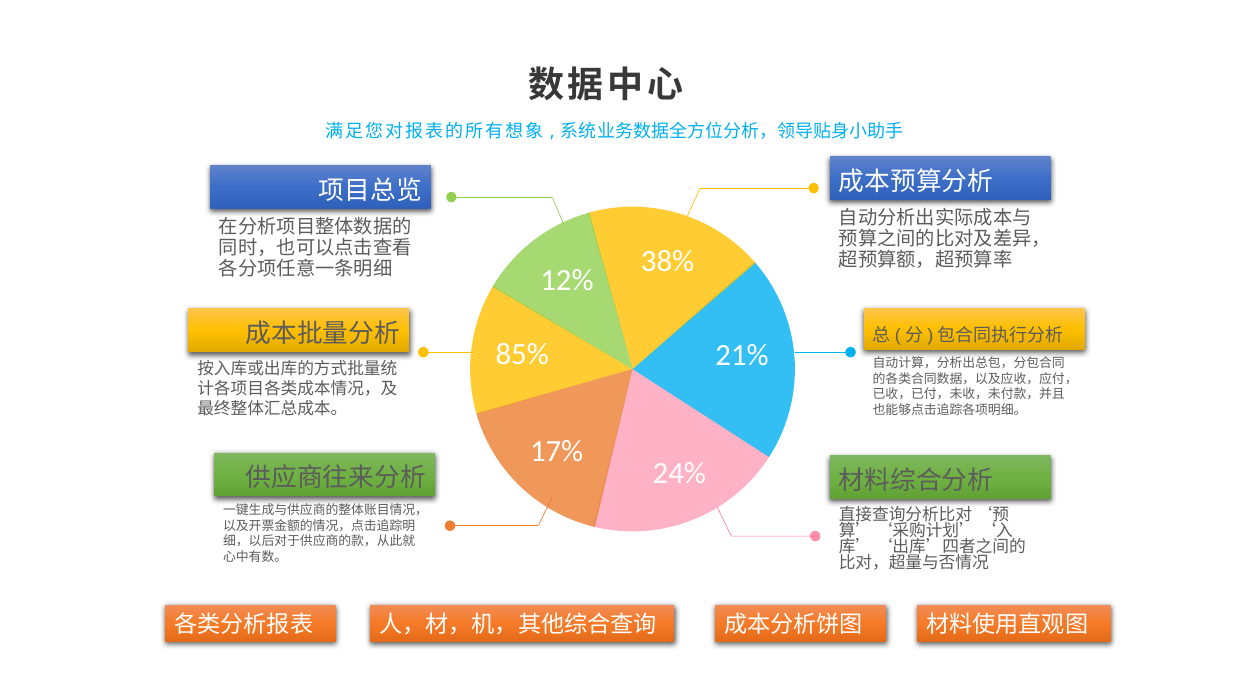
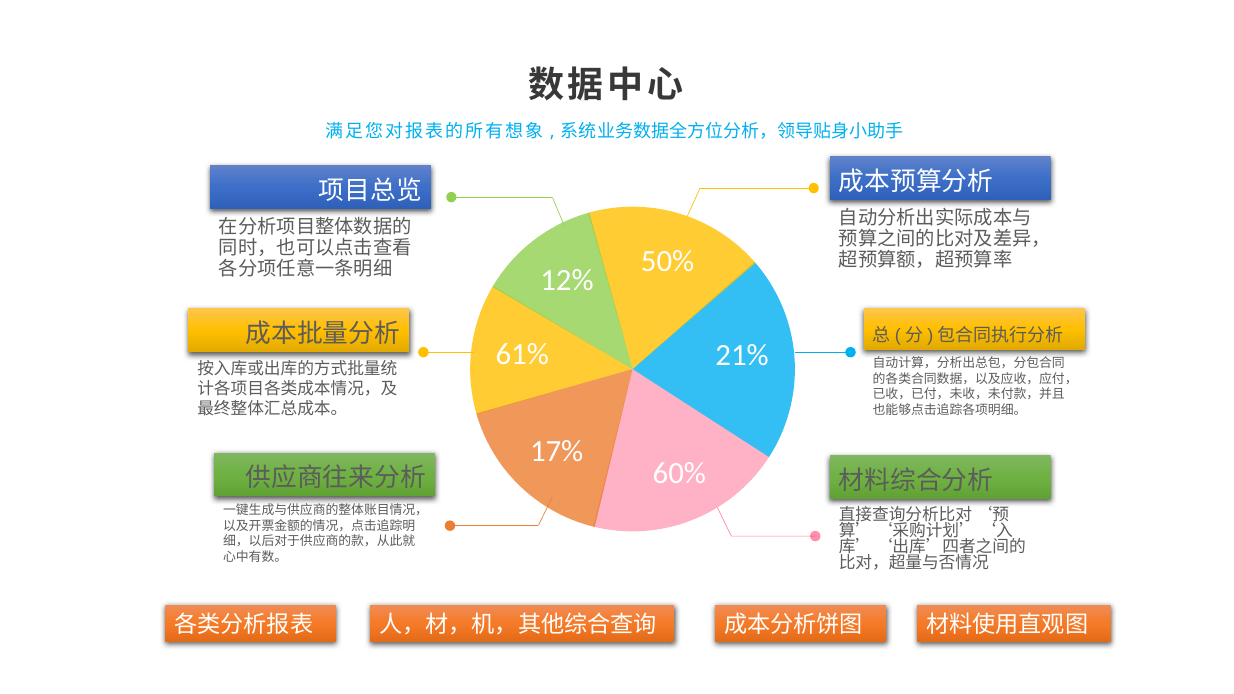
38%: 38% -> 50% (668, 261)
85%: 85% -> 61% (522, 355)
24%: 24% -> 60% (679, 473)
